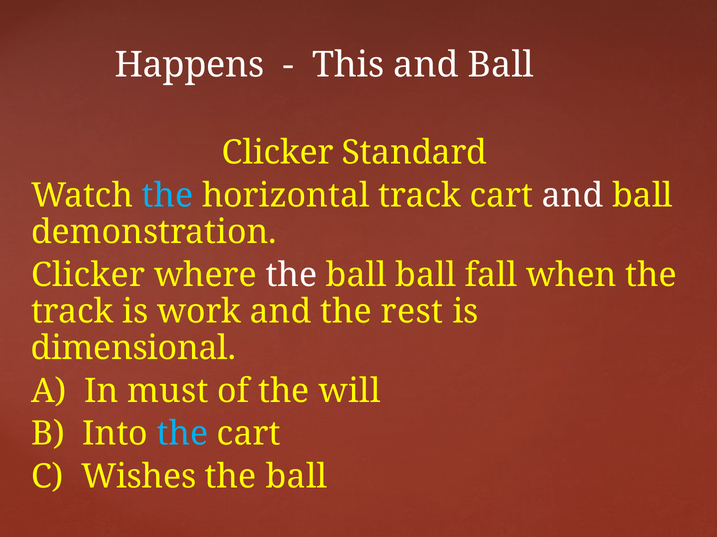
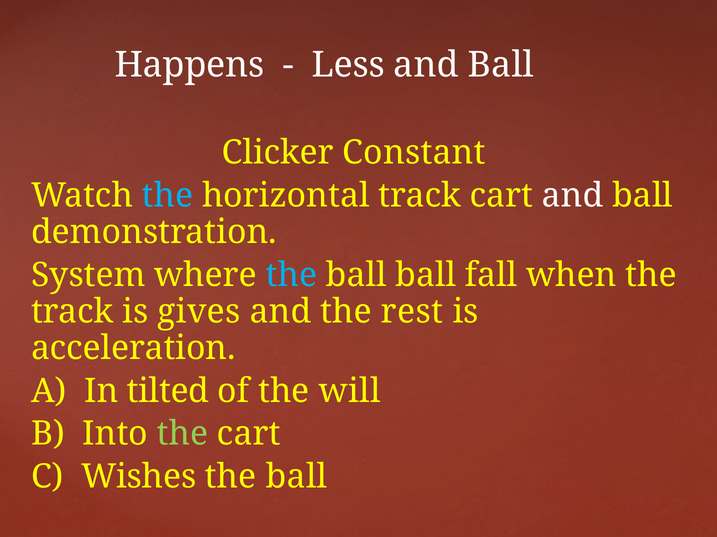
This: This -> Less (348, 65)
Standard: Standard -> Constant (414, 153)
Clicker: Clicker -> System (88, 275)
the colour: white -> light blue (291, 275)
work: work -> gives (199, 312)
dimensional: dimensional -> acceleration (133, 348)
must: must -> tilted (168, 391)
the colour: light blue -> light green (183, 434)
